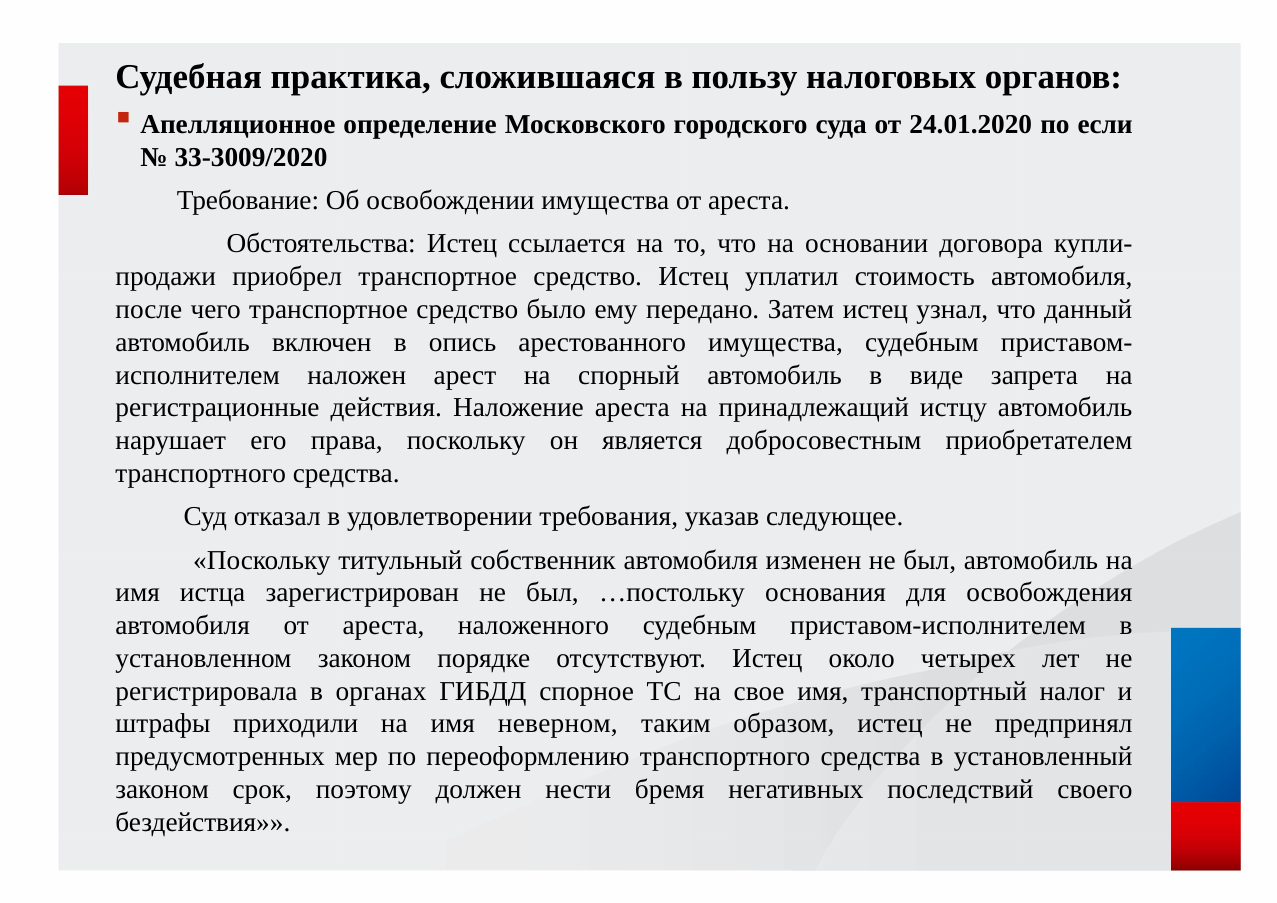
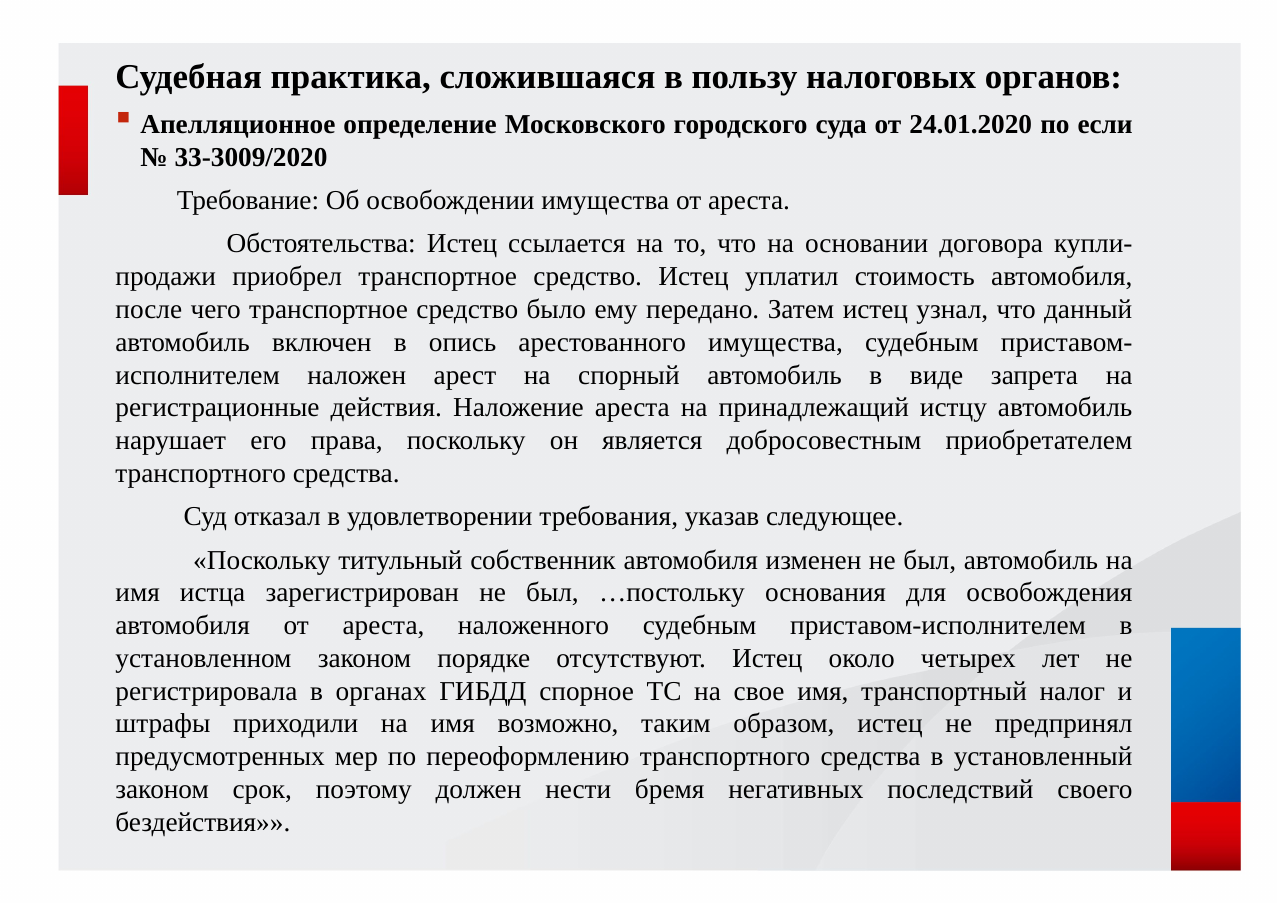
неверном: неверном -> возможно (558, 724)
